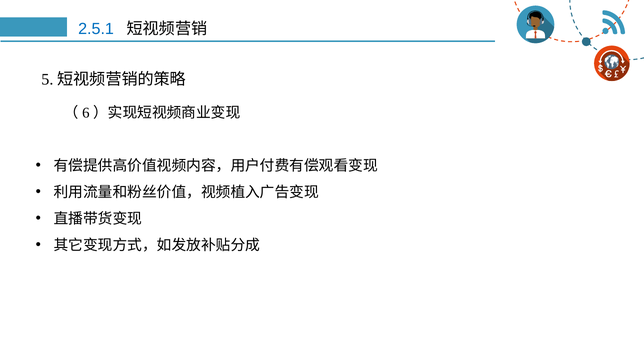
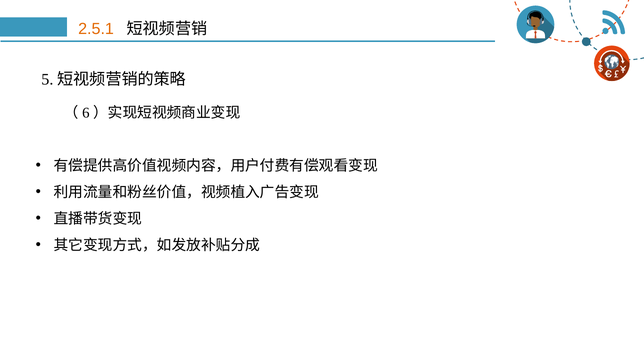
2.5.1 colour: blue -> orange (96, 29)
